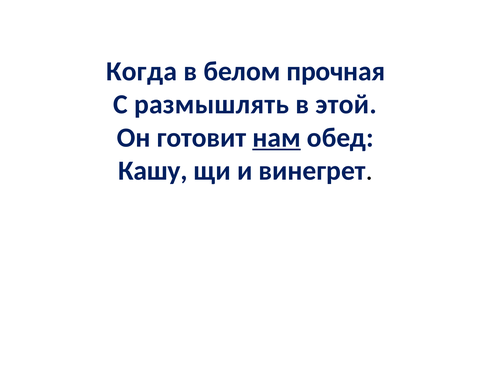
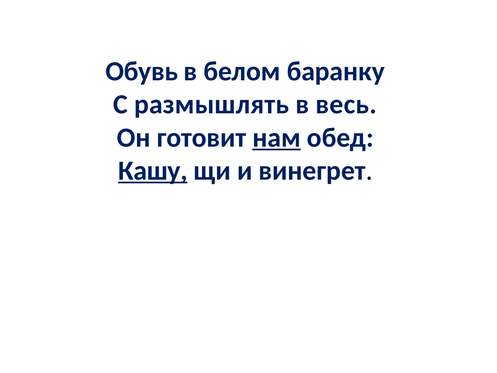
Когда: Когда -> Обувь (142, 71)
прочная: прочная -> баранку (336, 71)
этой: этой -> весь (346, 104)
Кашу underline: none -> present (153, 171)
